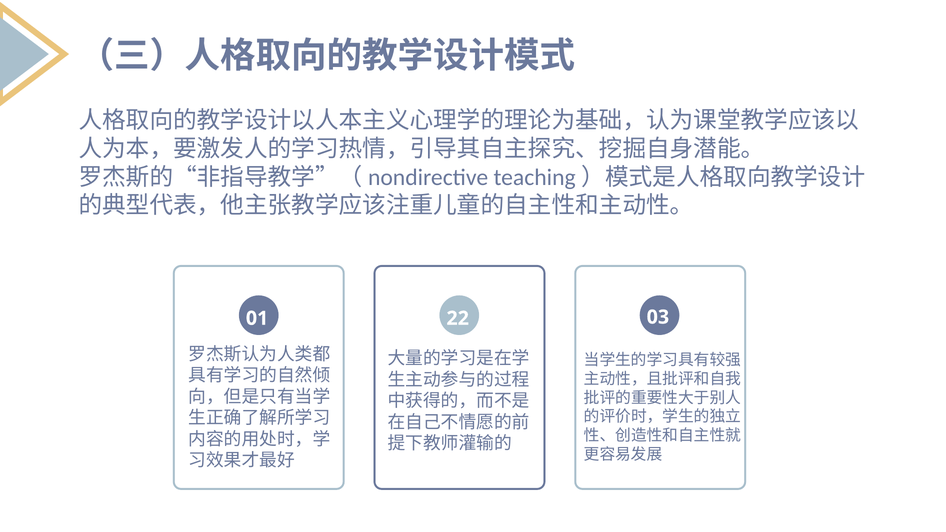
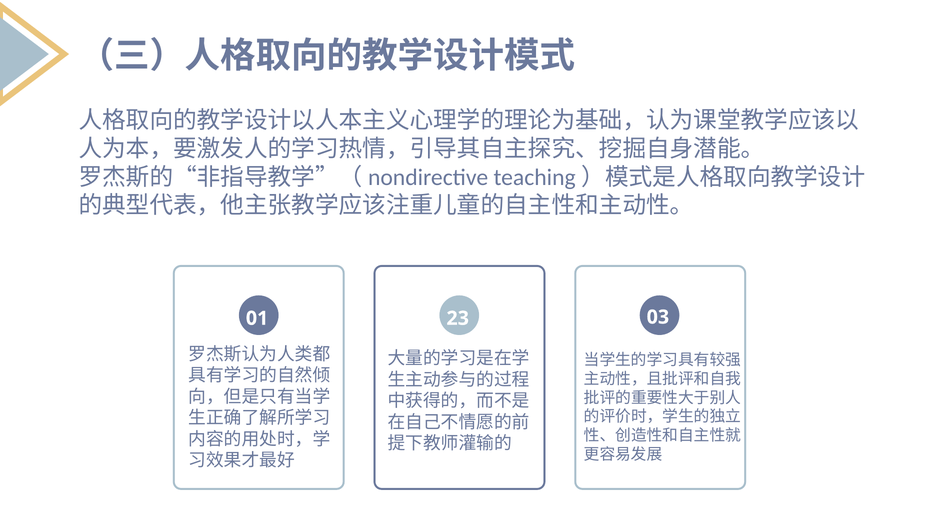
22: 22 -> 23 (458, 318)
